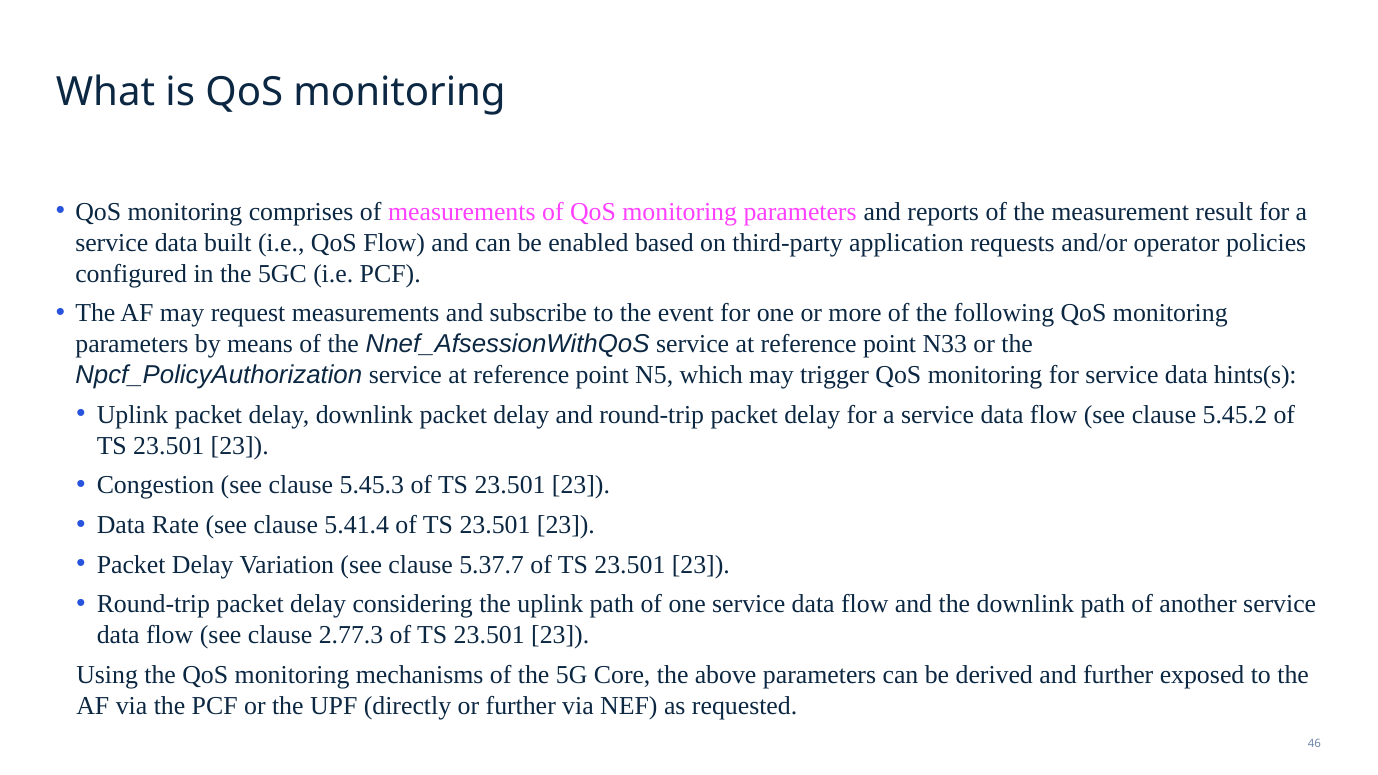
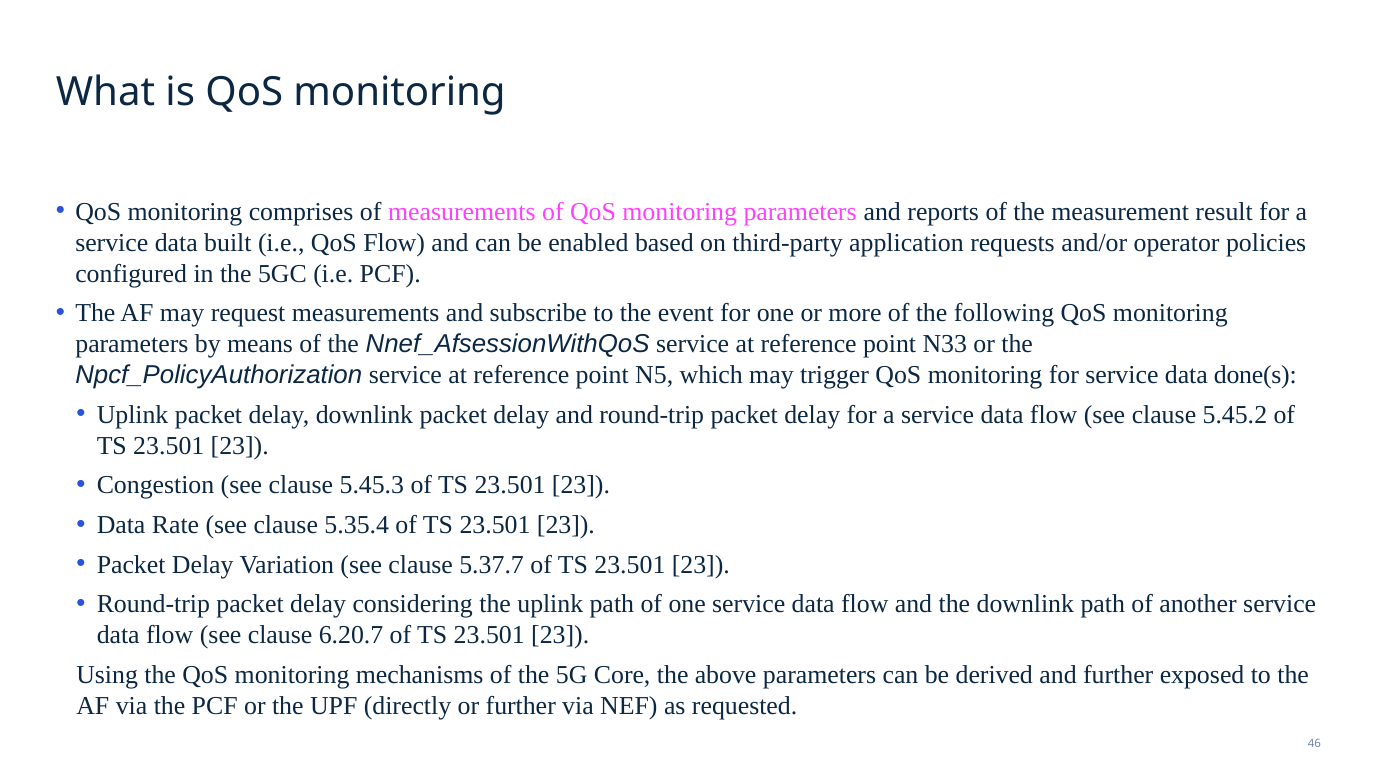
hints(s: hints(s -> done(s (1255, 375)
5.41.4: 5.41.4 -> 5.35.4 (357, 525)
2.77.3: 2.77.3 -> 6.20.7 (351, 635)
